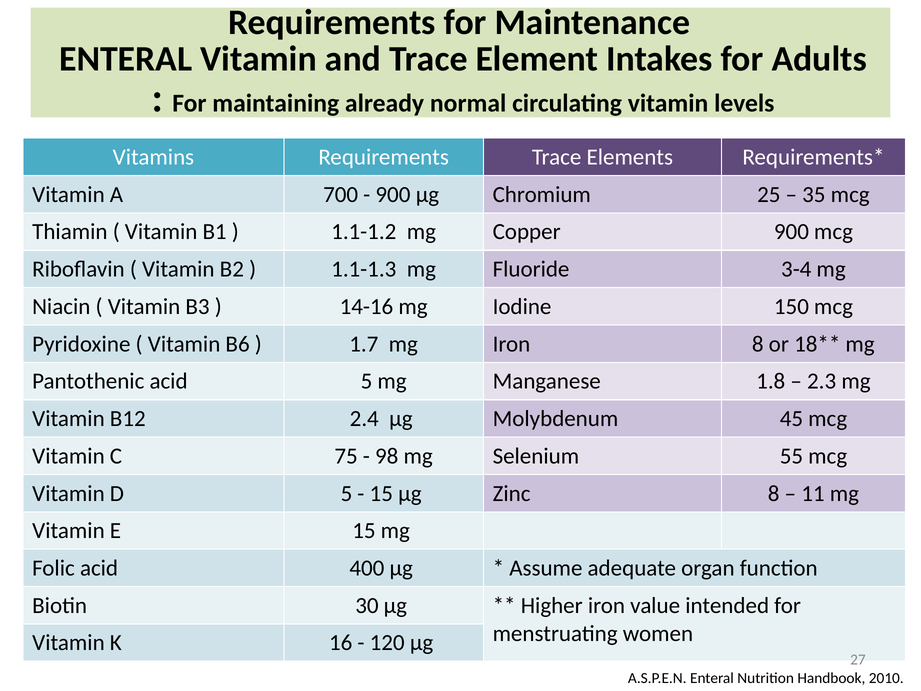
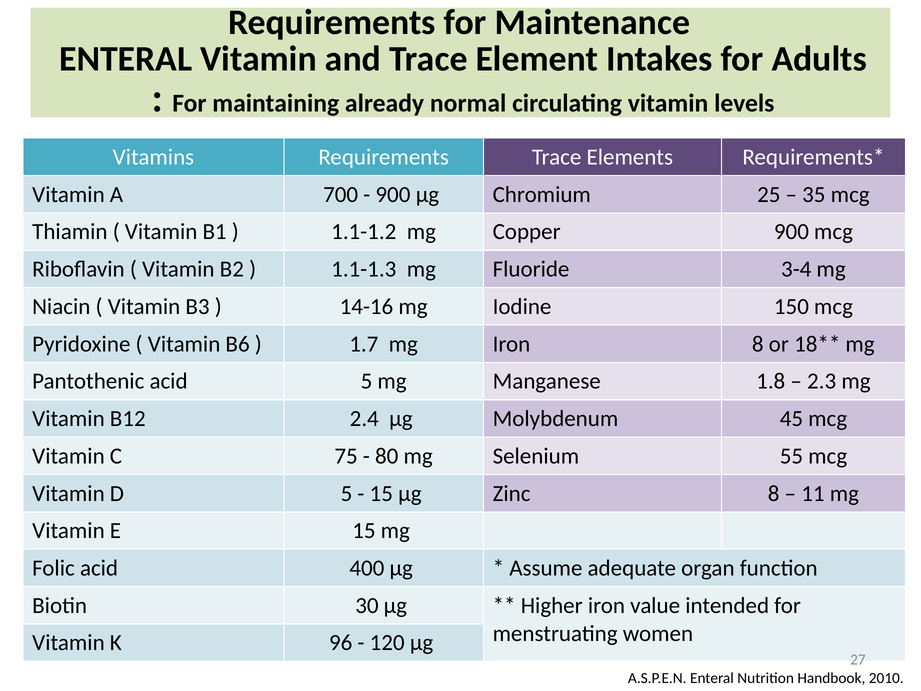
98: 98 -> 80 (387, 456)
16: 16 -> 96 (341, 643)
